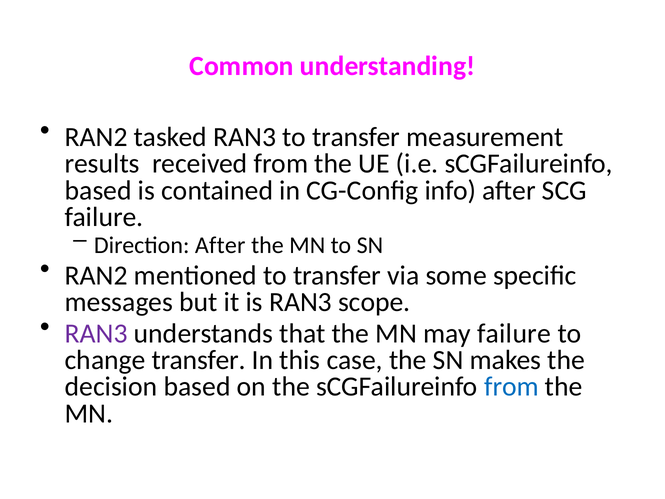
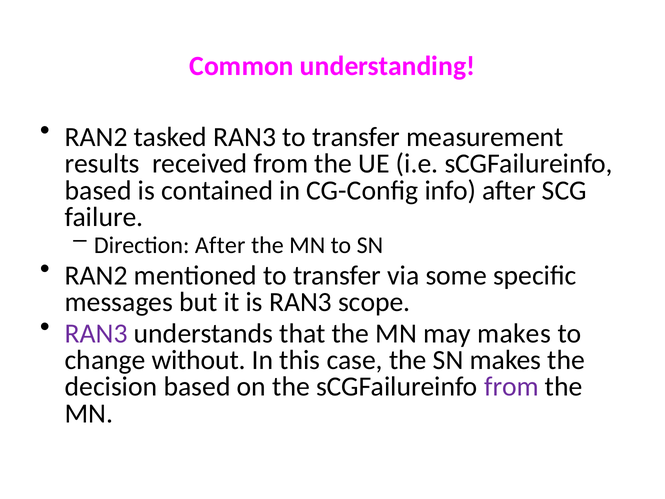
may failure: failure -> makes (514, 333)
change transfer: transfer -> without (199, 360)
from colour: blue -> purple (512, 387)
